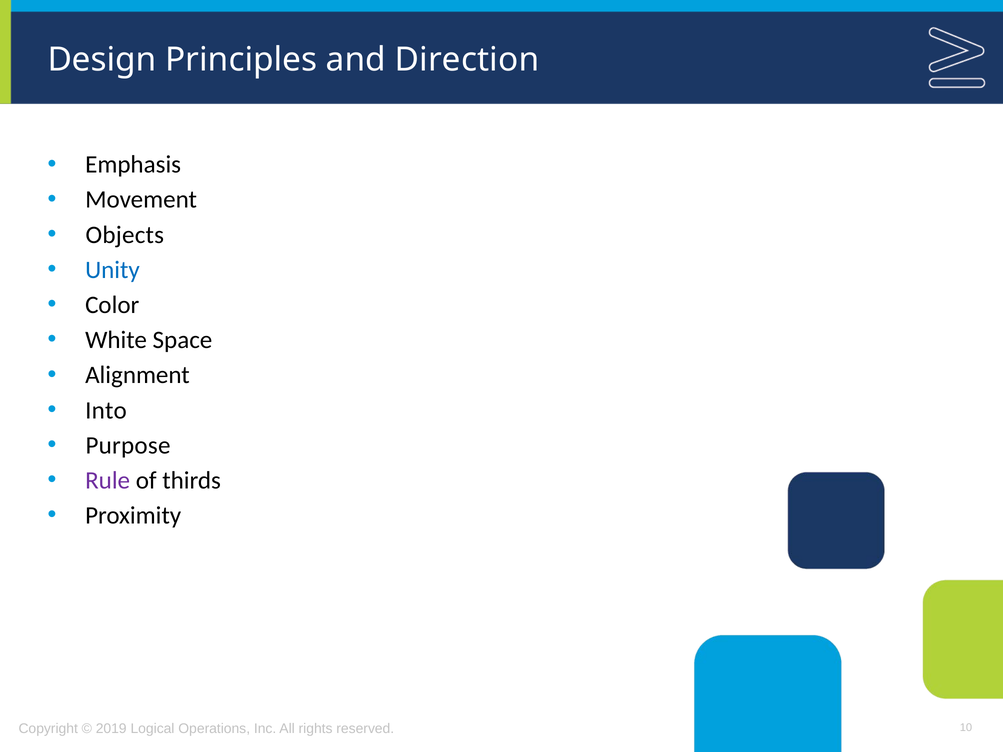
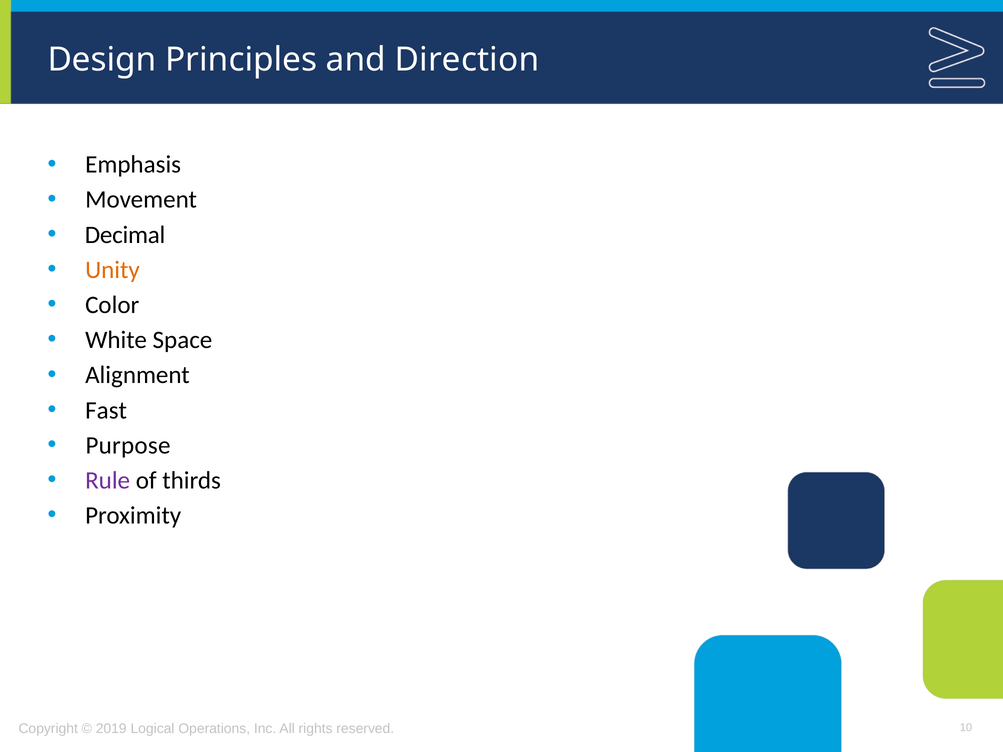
Objects: Objects -> Decimal (125, 235)
Unity colour: blue -> orange (112, 270)
Into: Into -> Fast (106, 410)
